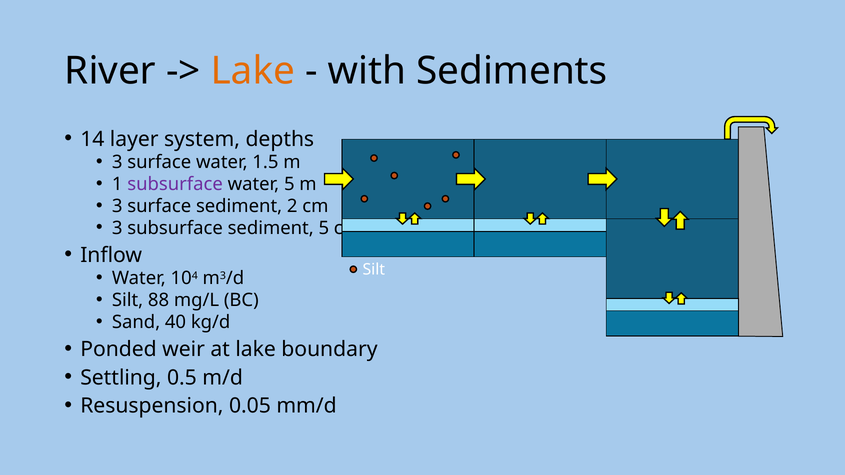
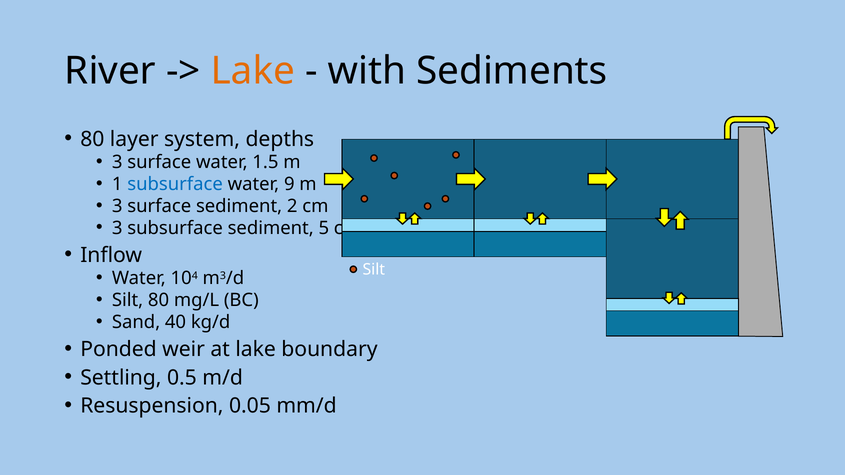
14: 14 -> 80 (92, 139)
subsurface colour: purple -> blue (175, 184)
water 5: 5 -> 9 (289, 184)
Silt 88: 88 -> 80 (159, 300)
